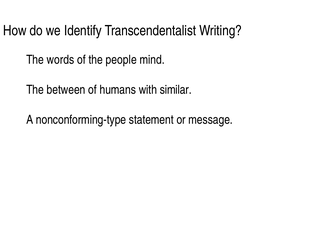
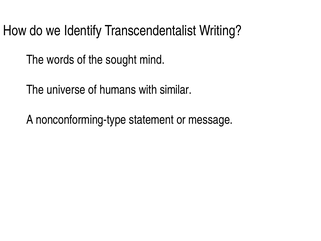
people: people -> sought (121, 60)
between: between -> universe (66, 90)
